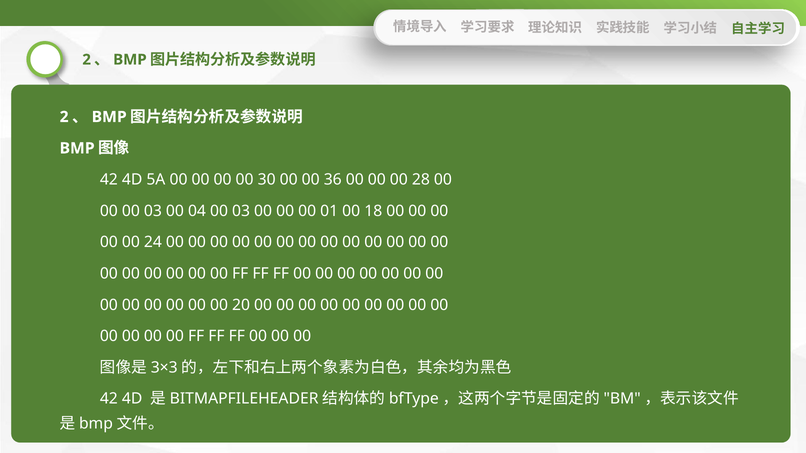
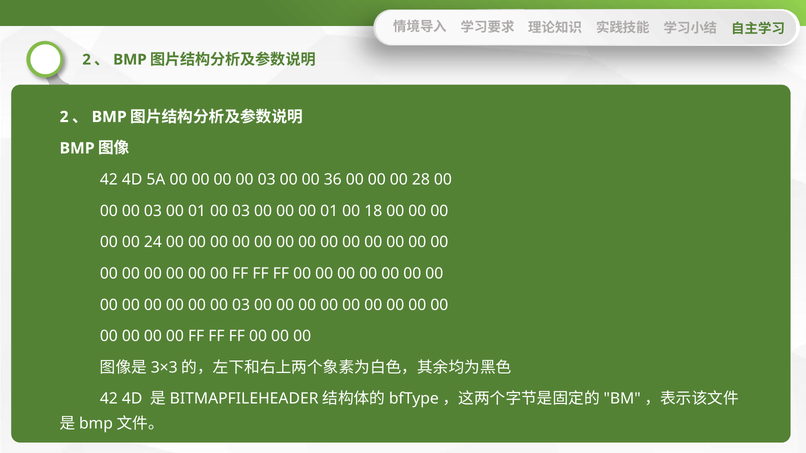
30: 30 -> 03 (267, 180)
03 00 04: 04 -> 01 (197, 211)
20: 20 -> 03 (241, 305)
